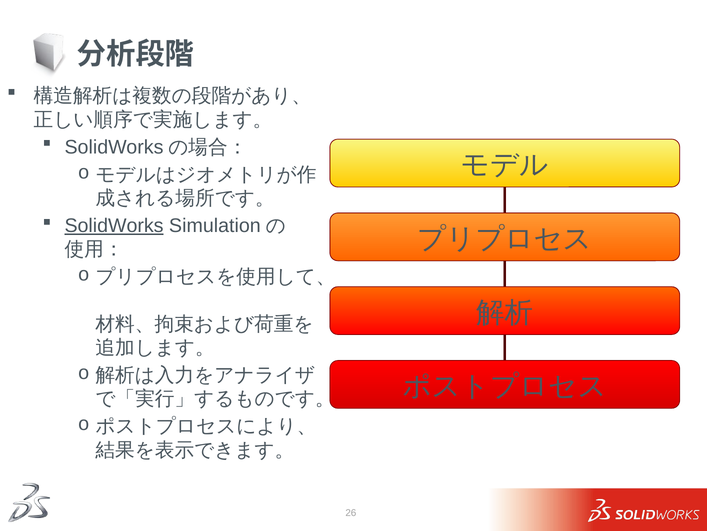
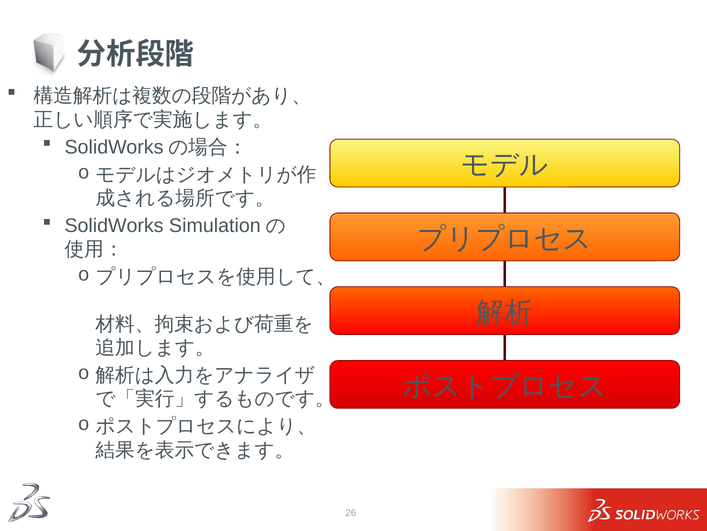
SolidWorks underline: present -> none (114, 226)
